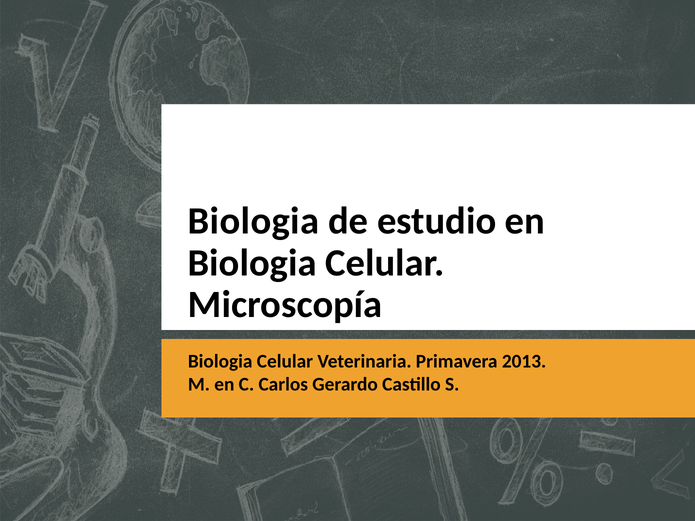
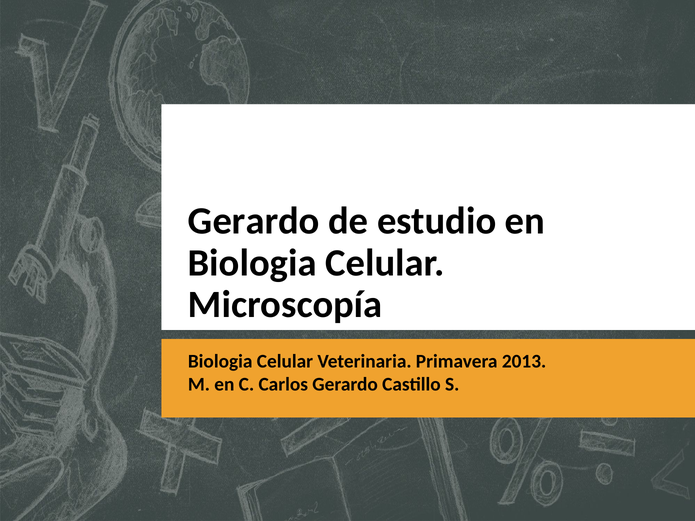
Biologia: Biologia -> Gerardo (254, 221)
